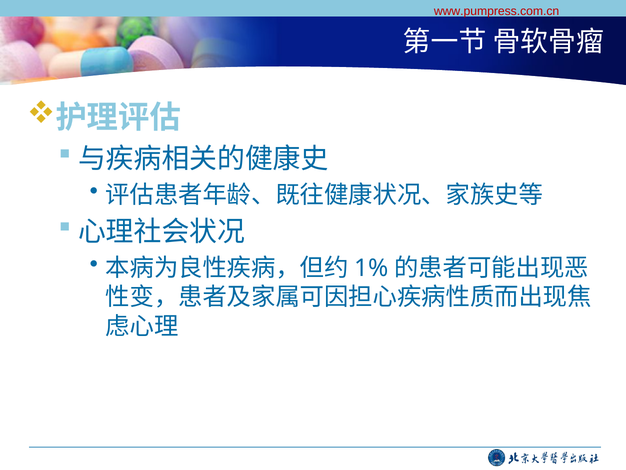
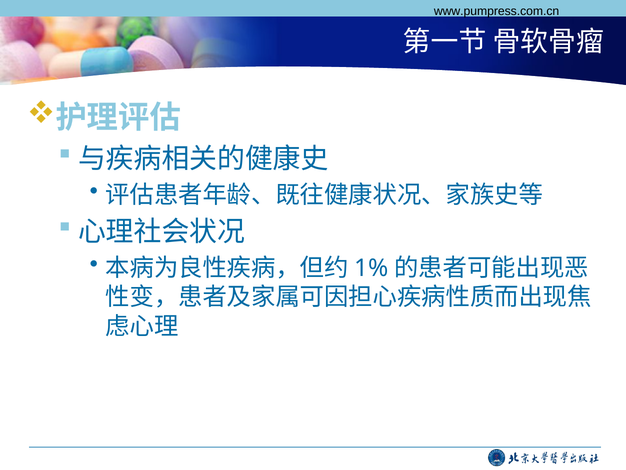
www.pumpress.com.cn colour: red -> black (497, 11)
